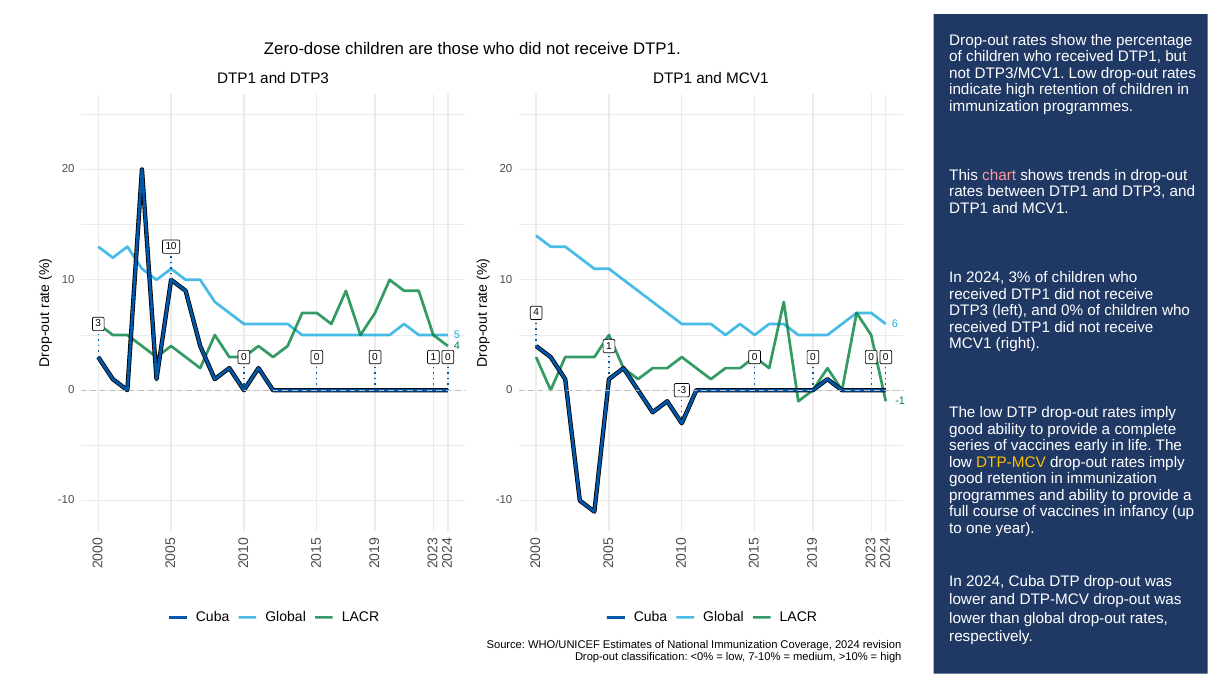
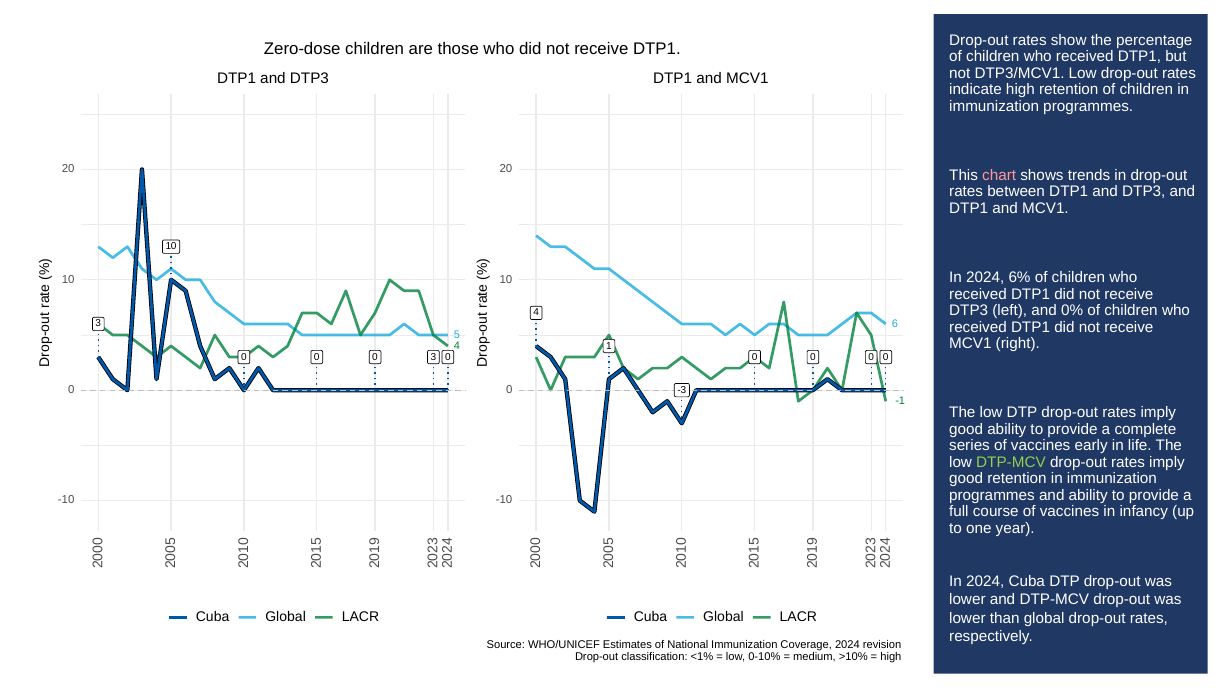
3%: 3% -> 6% (1020, 277)
0 0 1: 1 -> 3 (433, 357)
DTP-MCV colour: yellow -> light green (1011, 462)
<0%: <0% -> <1% (702, 657)
7-10%: 7-10% -> 0-10% (764, 657)
